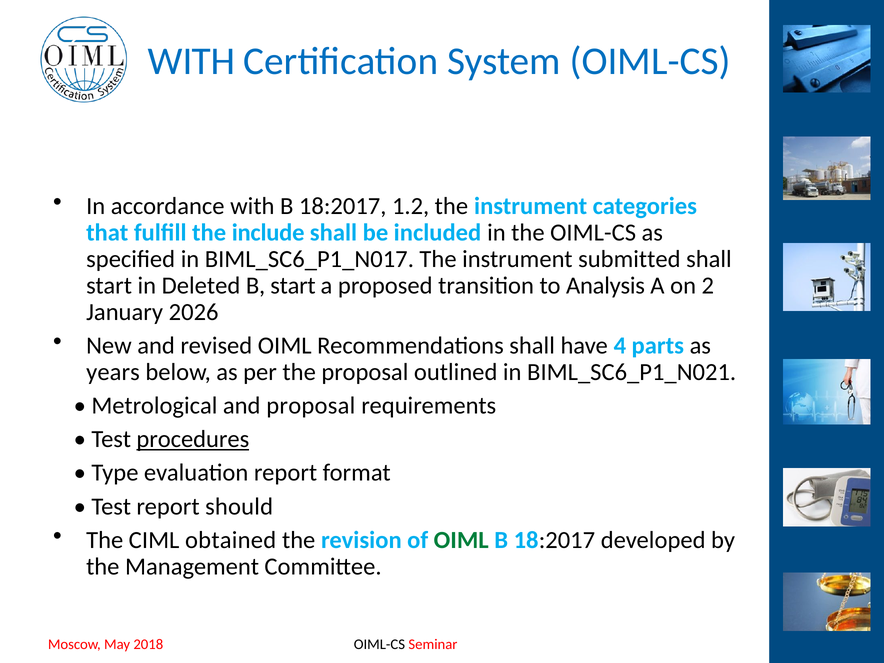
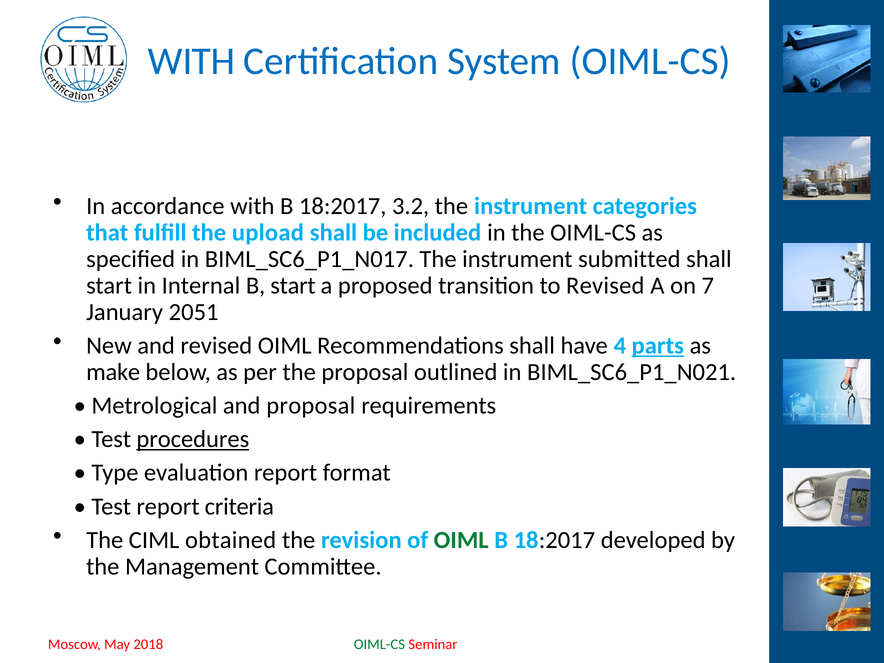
1.2: 1.2 -> 3.2 (411, 206)
include: include -> upload (268, 232)
Deleted: Deleted -> Internal (201, 285)
to Analysis: Analysis -> Revised (605, 285)
2: 2 -> 7 (708, 285)
2026: 2026 -> 2051 (194, 312)
parts underline: none -> present (658, 346)
years: years -> make (113, 372)
should: should -> criteria (239, 506)
OIML-CS colour: black -> green (379, 644)
